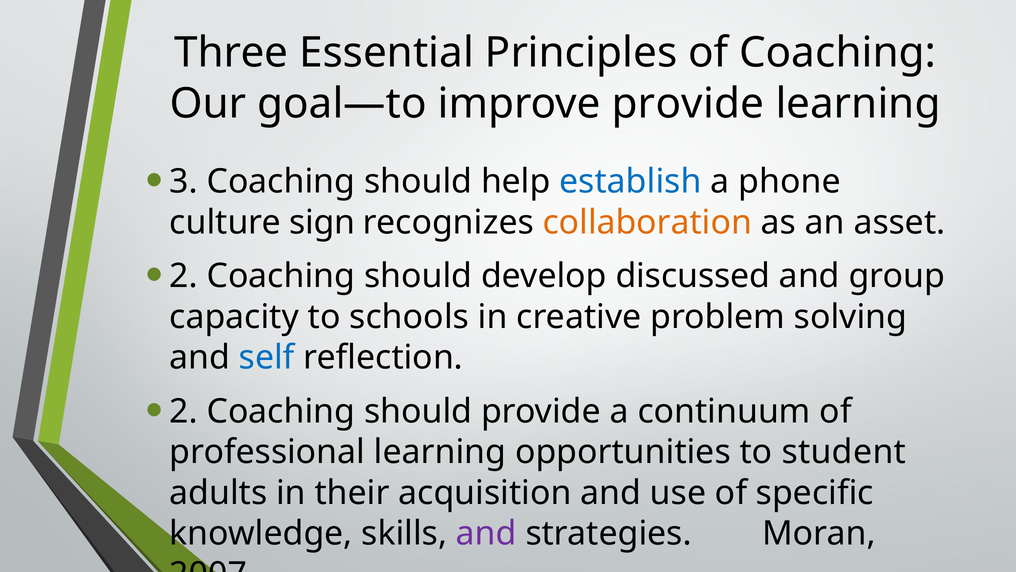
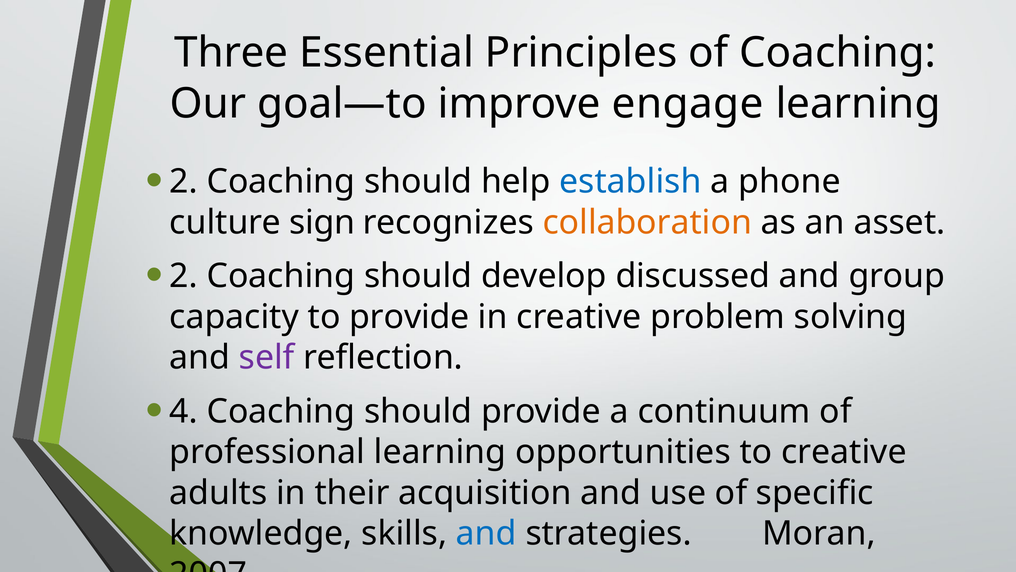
improve provide: provide -> engage (688, 104)
3: 3 -> 2 (184, 182)
to schools: schools -> provide (409, 317)
self colour: blue -> purple (267, 357)
2: 2 -> 4 (184, 411)
to student: student -> creative (844, 452)
and colour: purple -> blue (486, 533)
